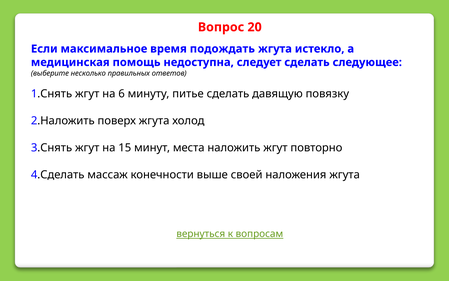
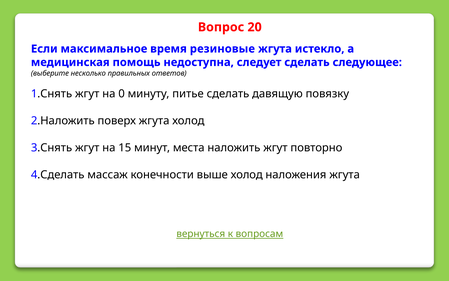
подождать: подождать -> резиновые (222, 49)
6: 6 -> 0 (122, 94)
выше своей: своей -> холод (247, 174)
